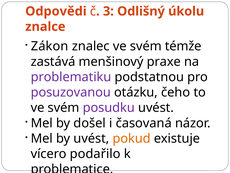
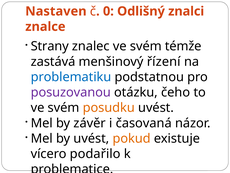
Odpovědi: Odpovědi -> Nastaven (56, 11)
3: 3 -> 0 (108, 11)
úkolu: úkolu -> znalci (186, 11)
Zákon: Zákon -> Strany (50, 46)
praxe: praxe -> řízení (164, 61)
problematiku colour: purple -> blue (71, 77)
posudku colour: purple -> orange (109, 107)
došel: došel -> závěr (90, 123)
